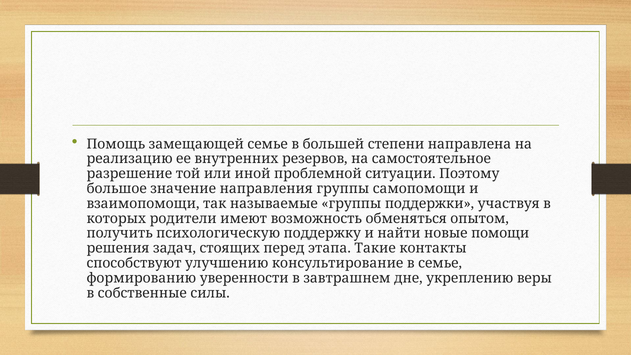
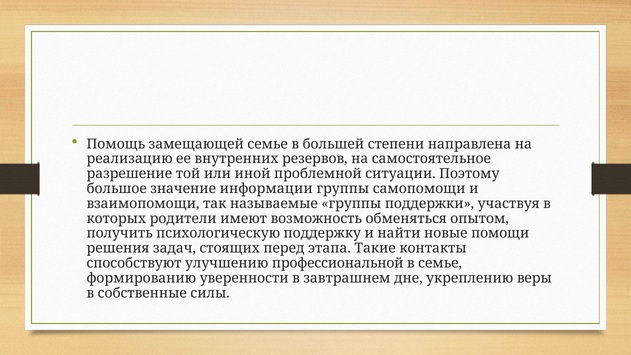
направления: направления -> информации (266, 189)
консультирование: консультирование -> профессиональной (338, 263)
